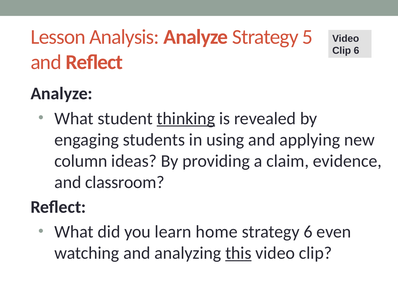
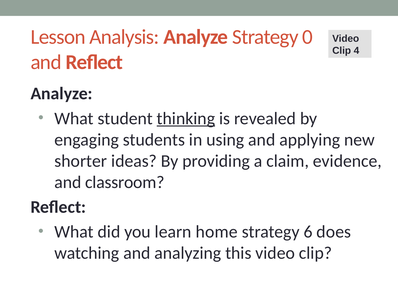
5: 5 -> 0 (308, 37)
Clip 6: 6 -> 4 (356, 50)
column: column -> shorter (81, 161)
even: even -> does (334, 231)
this underline: present -> none (238, 253)
